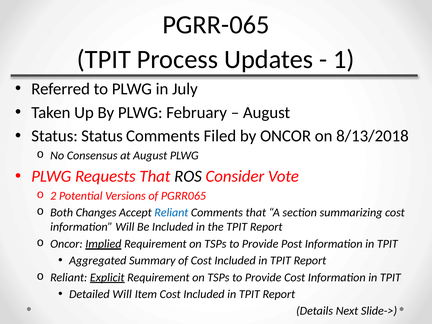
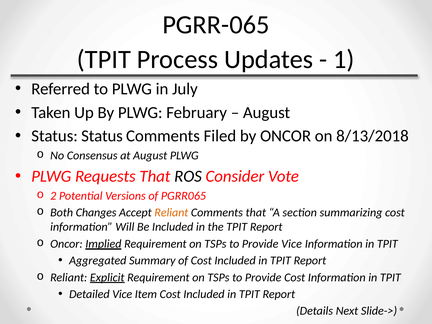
Reliant colour: blue -> orange (171, 213)
Provide Post: Post -> Vice (292, 244)
Detailed Will: Will -> Vice (122, 294)
